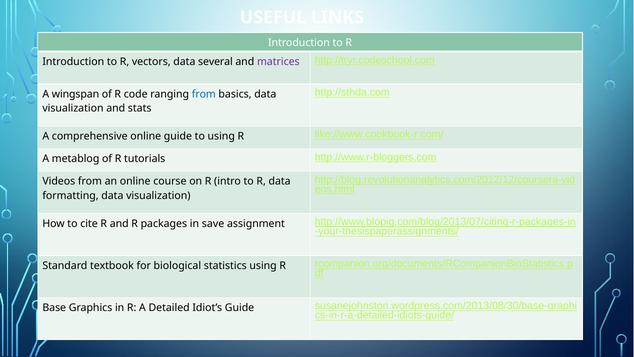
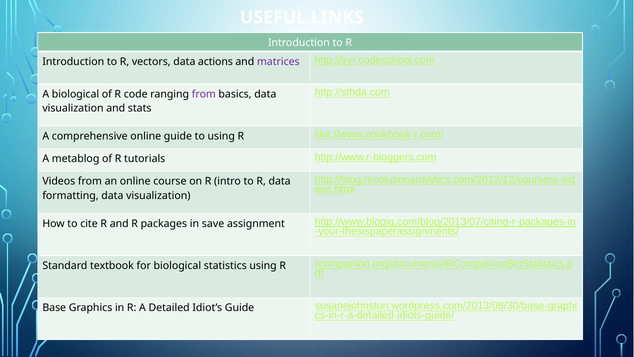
several: several -> actions (215, 62)
A wingspan: wingspan -> biological (75, 94)
from colour: blue -> purple (204, 94)
